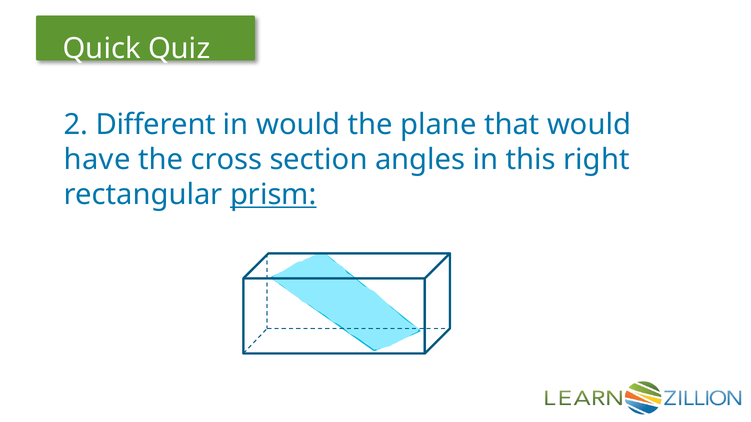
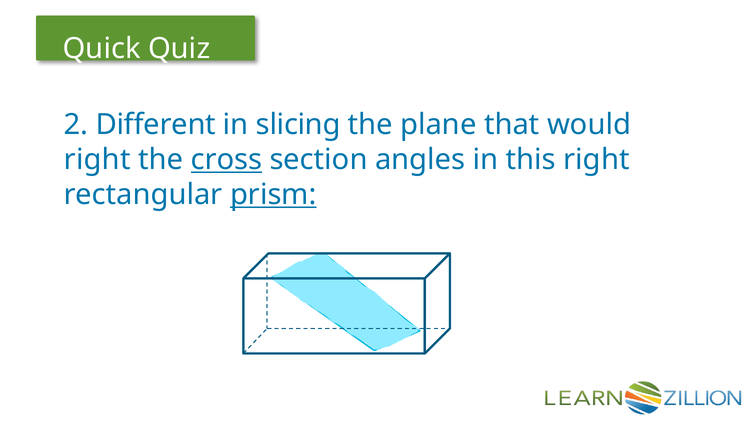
in would: would -> slicing (298, 125)
have: have -> right (97, 160)
cross underline: none -> present (226, 160)
